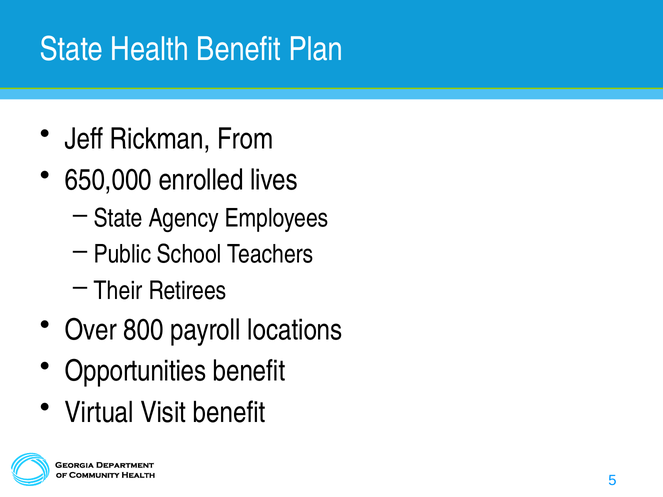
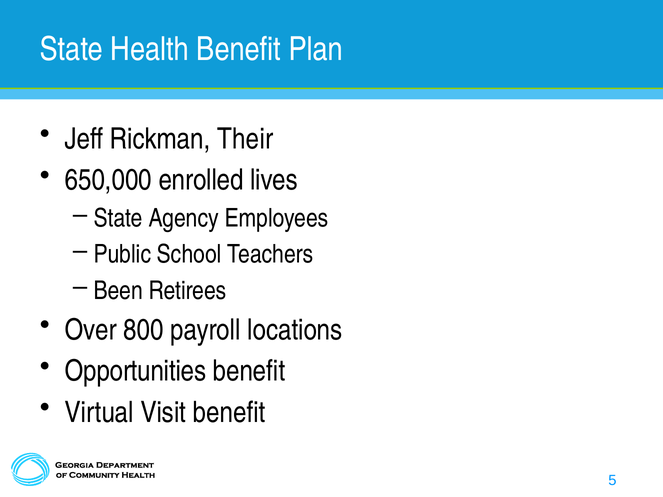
From: From -> Their (245, 139)
Their: Their -> Been (118, 291)
